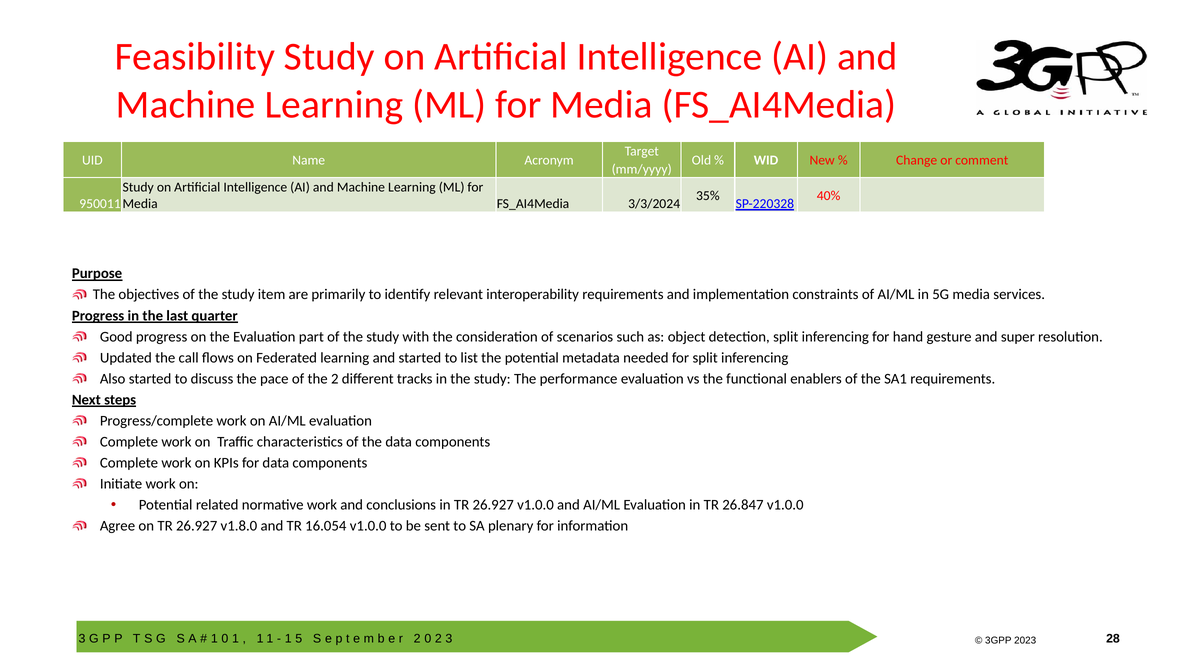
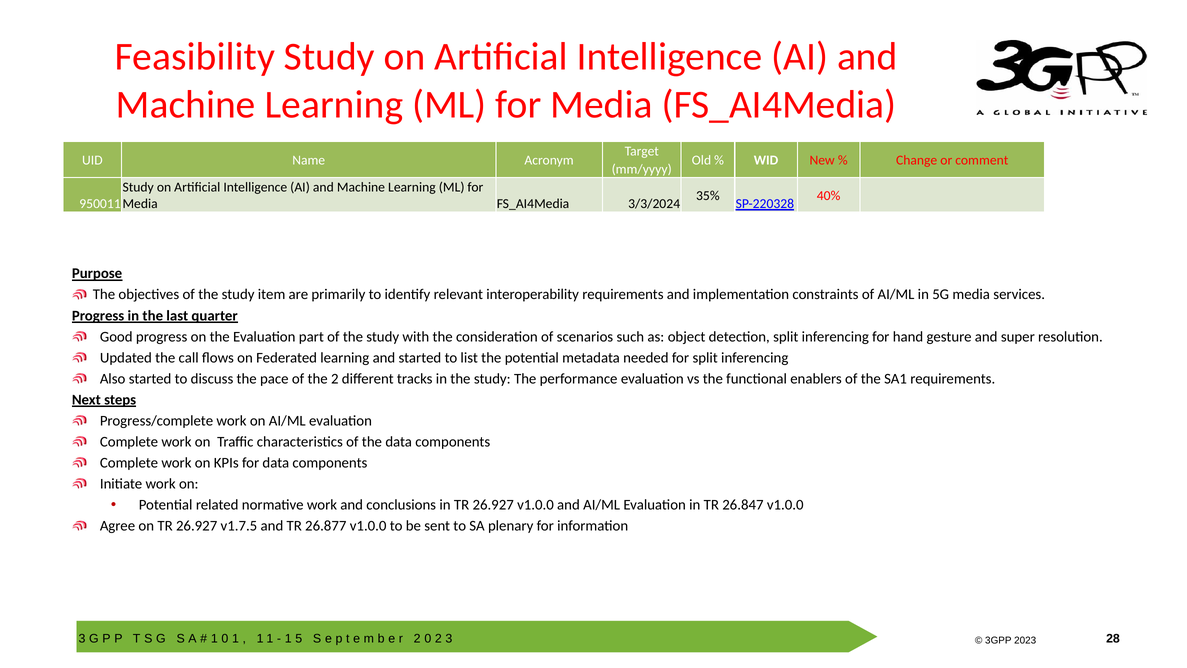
v1.8.0: v1.8.0 -> v1.7.5 (239, 526)
16.054: 16.054 -> 26.877 (326, 526)
